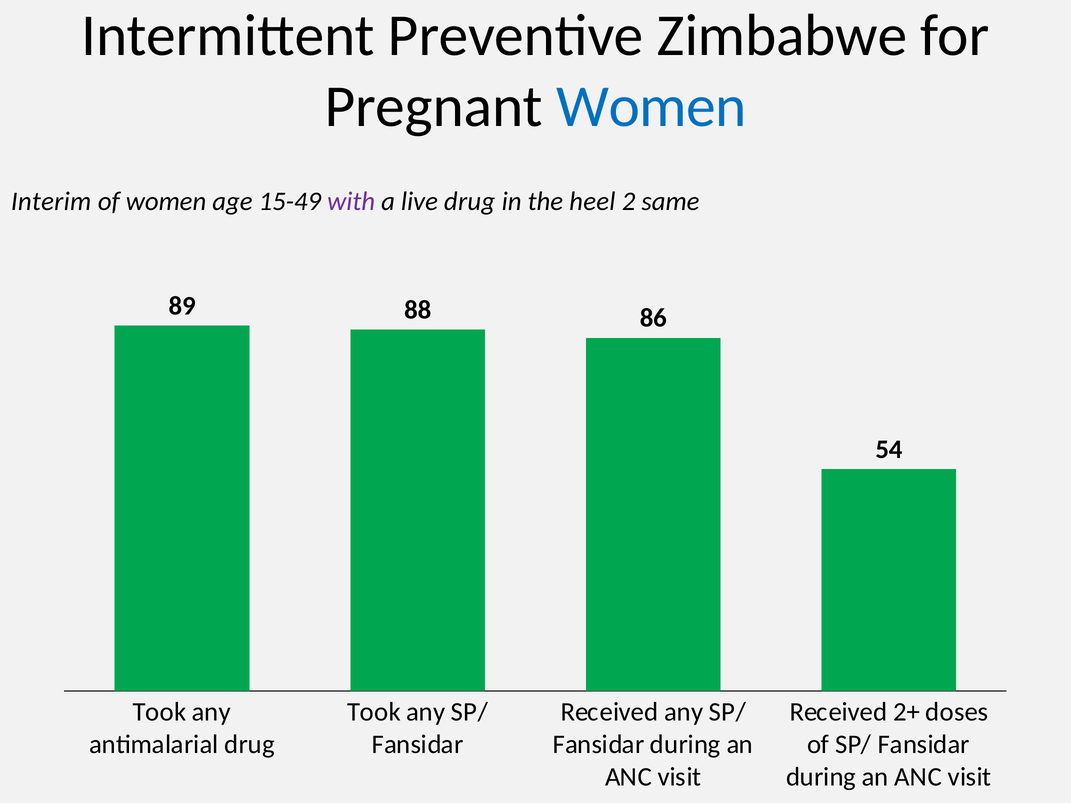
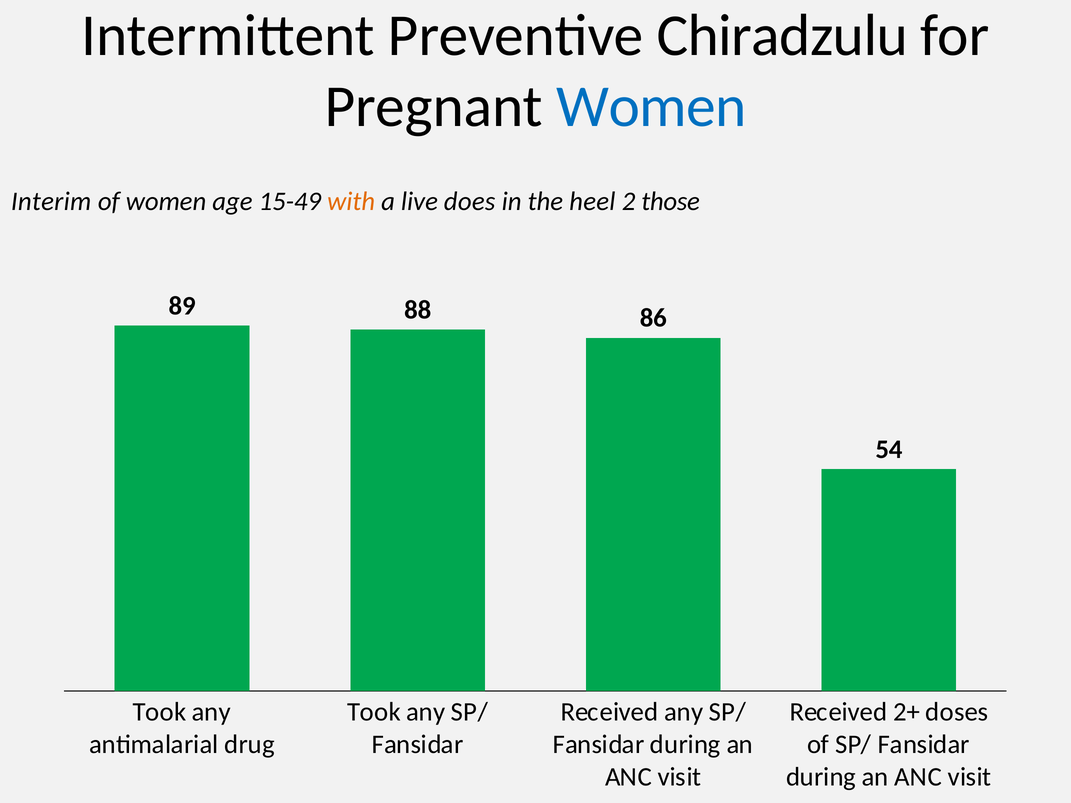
Zimbabwe: Zimbabwe -> Chiradzulu (782, 35)
with colour: purple -> orange (351, 202)
live drug: drug -> does (470, 202)
same: same -> those (671, 202)
